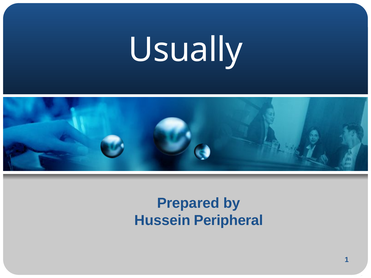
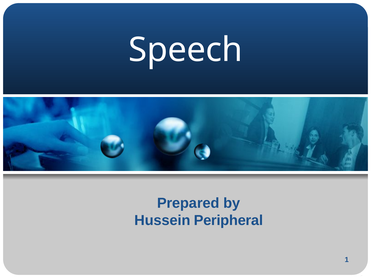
Usually: Usually -> Speech (186, 50)
